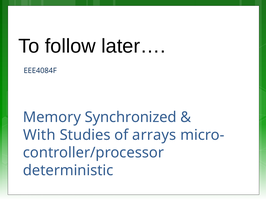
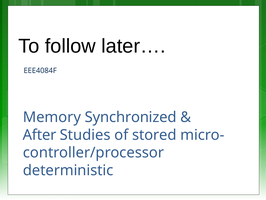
With: With -> After (39, 135)
arrays: arrays -> stored (154, 135)
